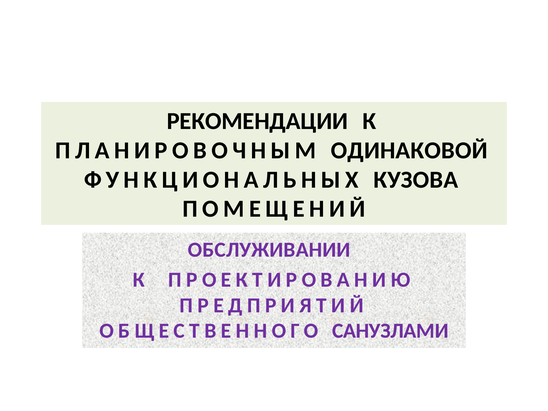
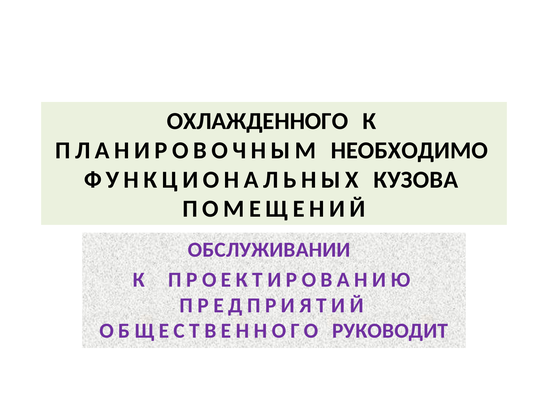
РЕКОМЕНДАЦИИ: РЕКОМЕНДАЦИИ -> ОХЛАЖДЕННОГО (257, 121)
ОДИНАКОВОЙ: ОДИНАКОВОЙ -> НЕОБХОДИМО (409, 150)
САНУЗЛАМИ: САНУЗЛАМИ -> РУКОВОДИТ (390, 331)
